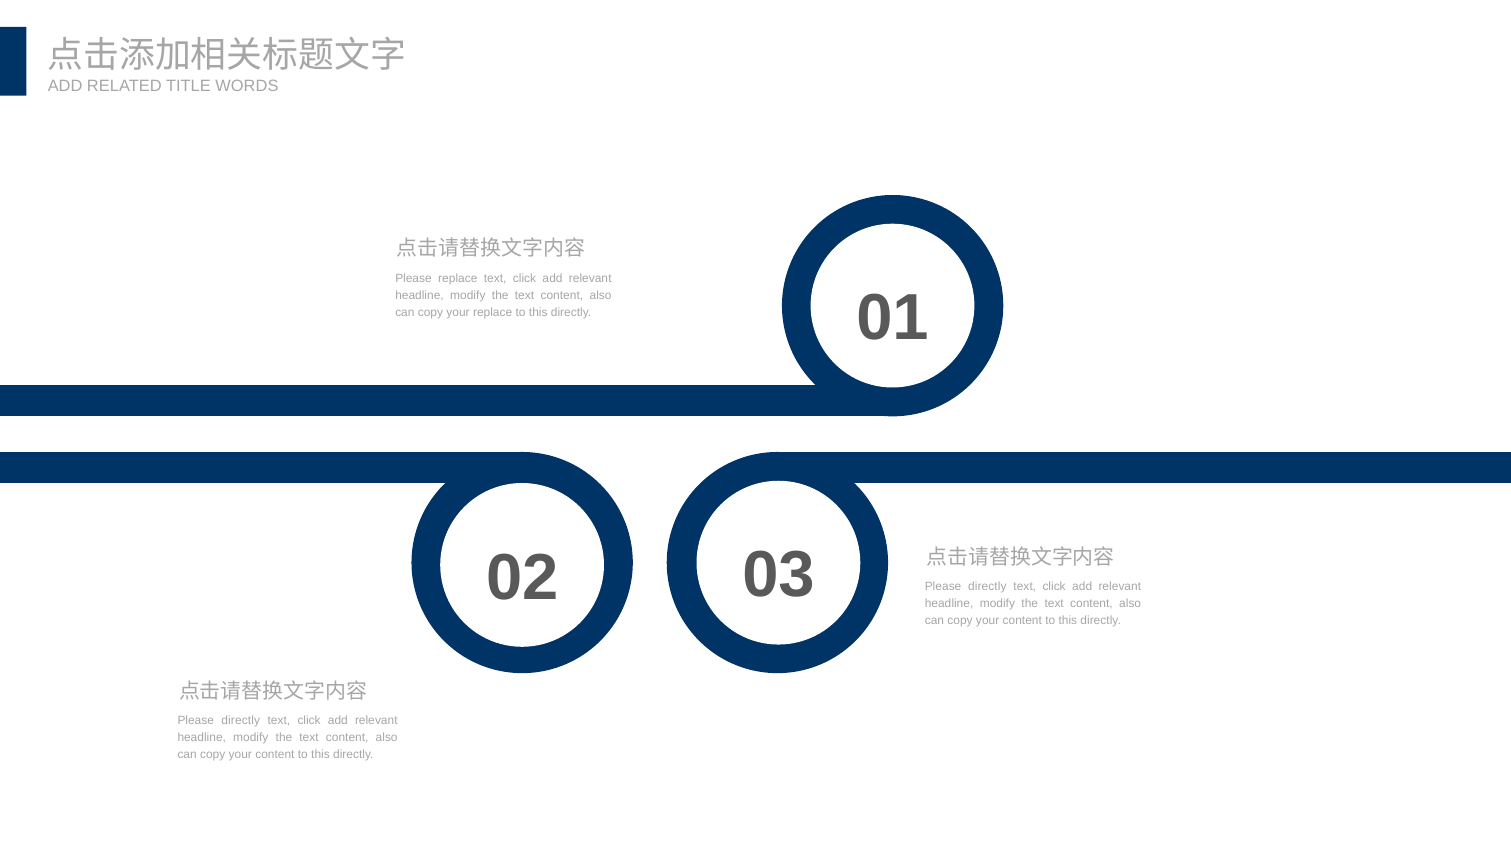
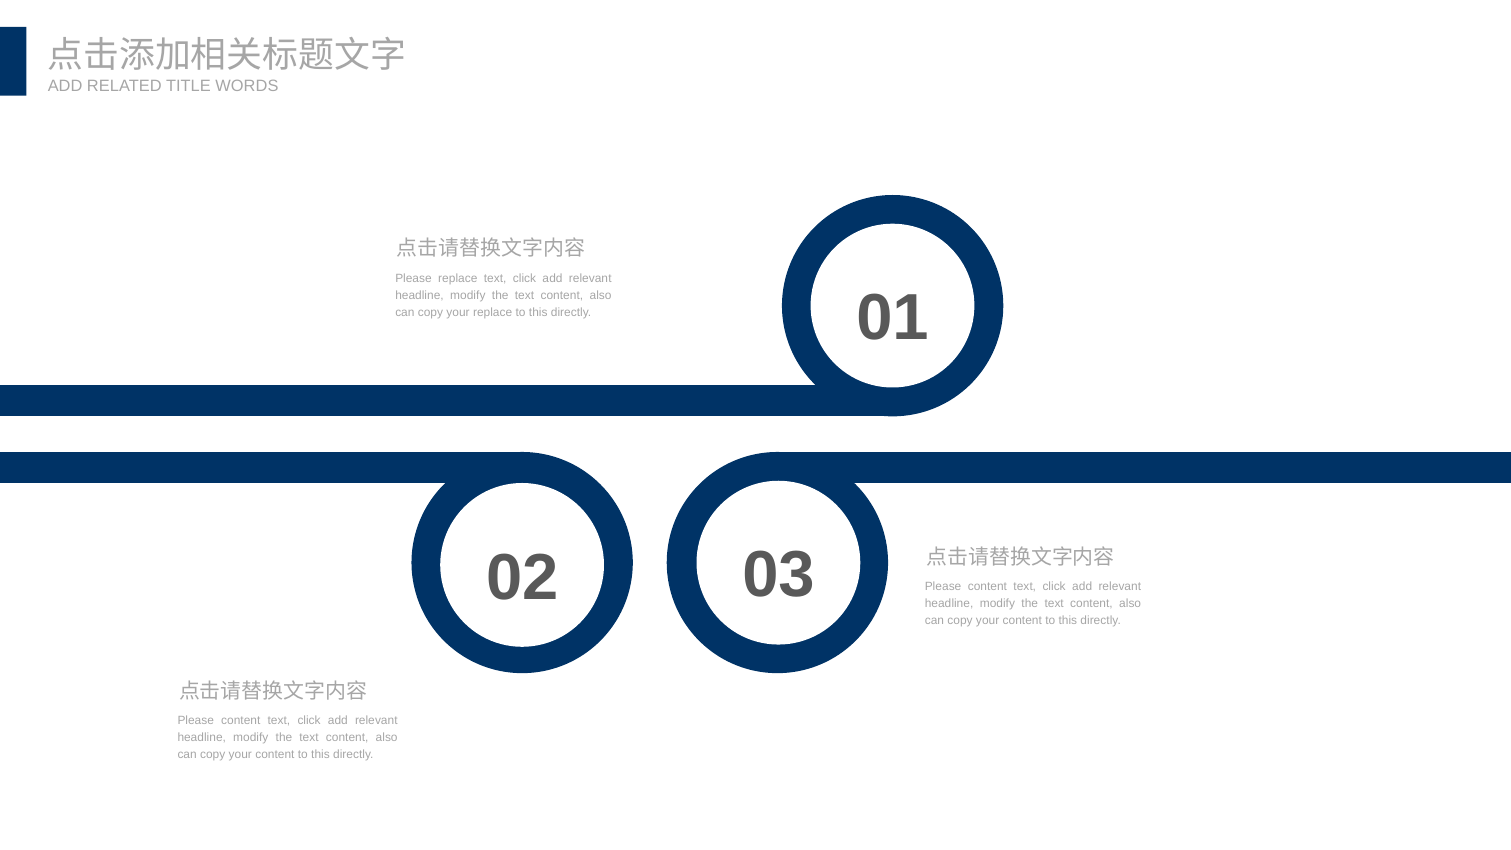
directly: directly -> content (987, 587)
directly: directly -> content (241, 721)
